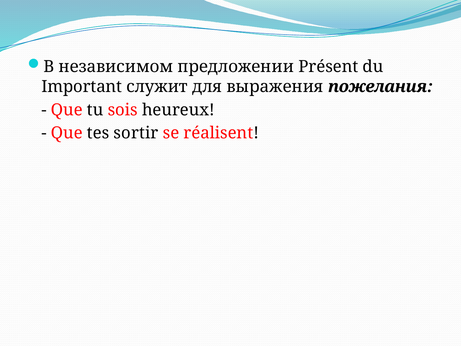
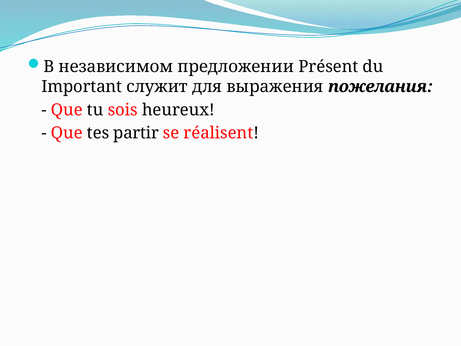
sortir: sortir -> partir (136, 133)
